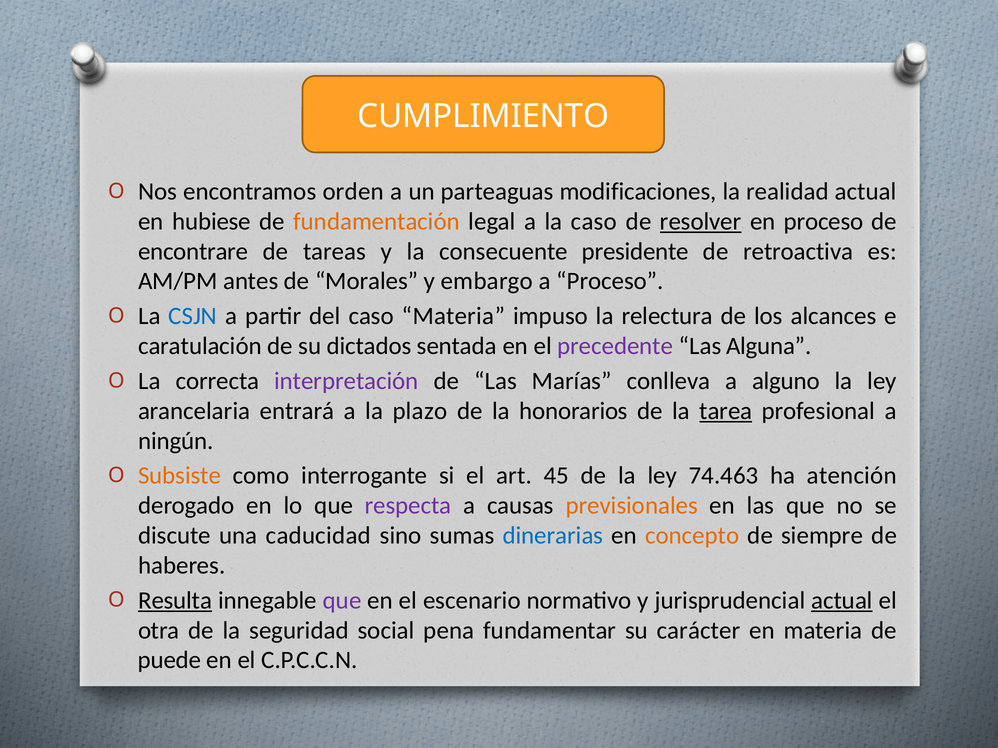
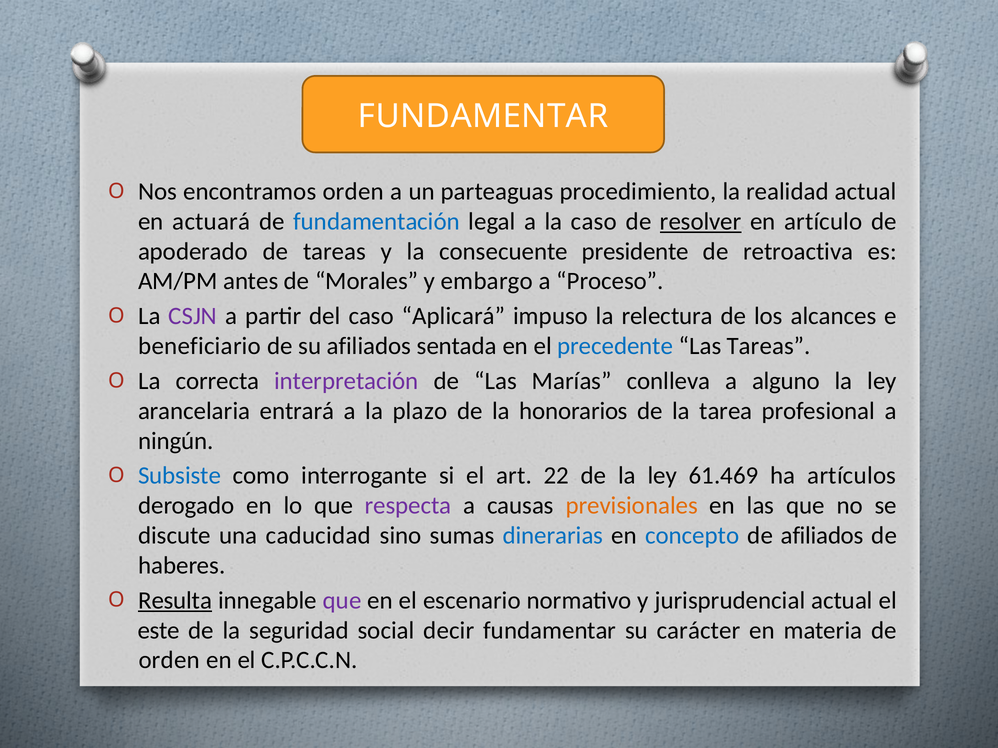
CUMPLIMIENTO: CUMPLIMIENTO -> FUNDAMENTAR (483, 117)
modificaciones: modificaciones -> procedimiento (638, 192)
hubiese: hubiese -> actuará (211, 222)
fundamentación colour: orange -> blue (377, 222)
en proceso: proceso -> artículo (823, 222)
encontrare: encontrare -> apoderado (193, 251)
CSJN colour: blue -> purple (193, 316)
caso Materia: Materia -> Aplicará (454, 316)
caratulación: caratulación -> beneficiario (200, 346)
su dictados: dictados -> afiliados (369, 346)
precedente colour: purple -> blue (615, 346)
Las Alguna: Alguna -> Tareas (769, 346)
tarea underline: present -> none (726, 411)
Subsiste colour: orange -> blue (180, 476)
45: 45 -> 22 (556, 476)
74.463: 74.463 -> 61.469 (724, 476)
atención: atención -> artículos (852, 476)
concepto colour: orange -> blue (692, 536)
de siempre: siempre -> afiliados (822, 536)
actual underline: present -> none (842, 601)
otra: otra -> este (159, 631)
pena: pena -> decir (449, 631)
puede: puede -> orden (169, 661)
